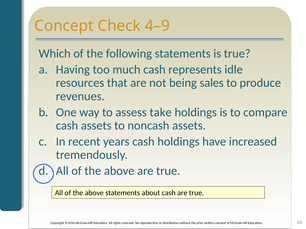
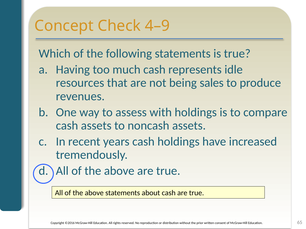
take: take -> with (161, 112)
